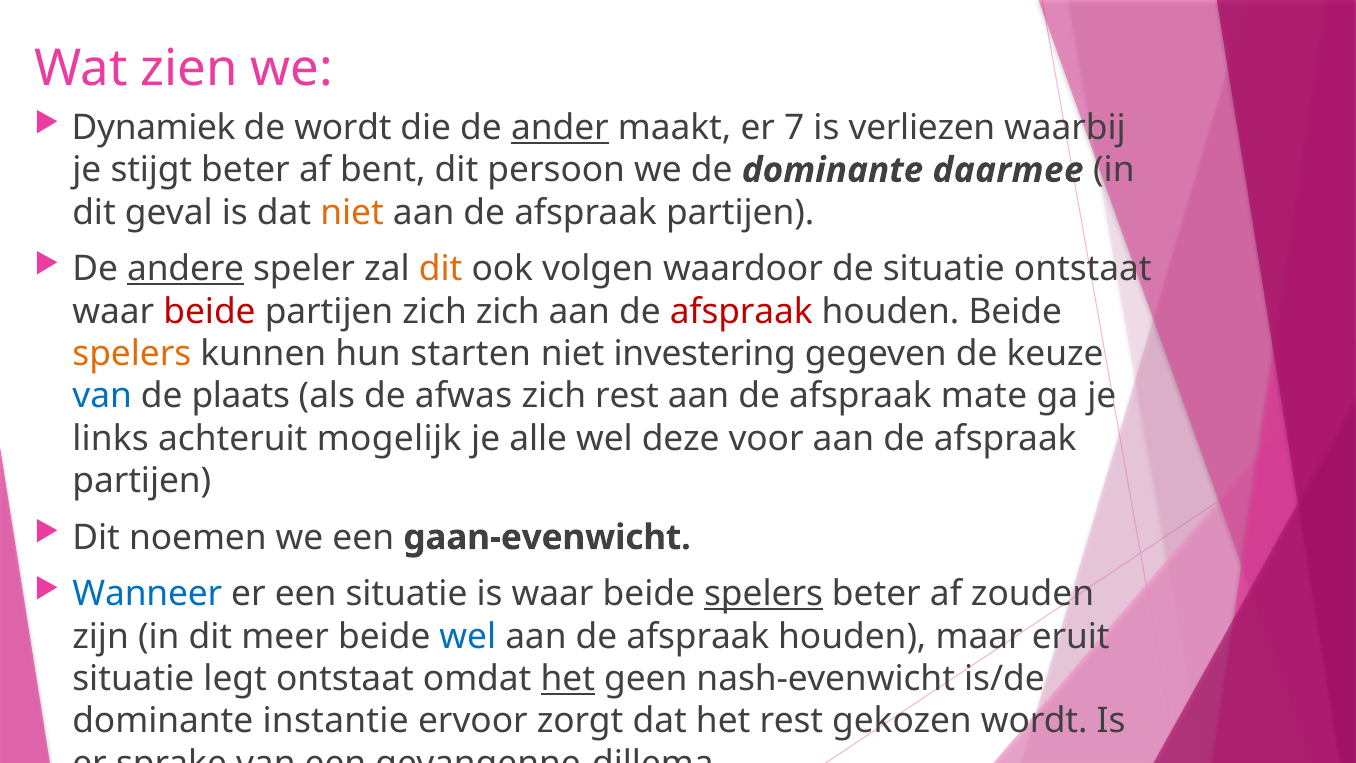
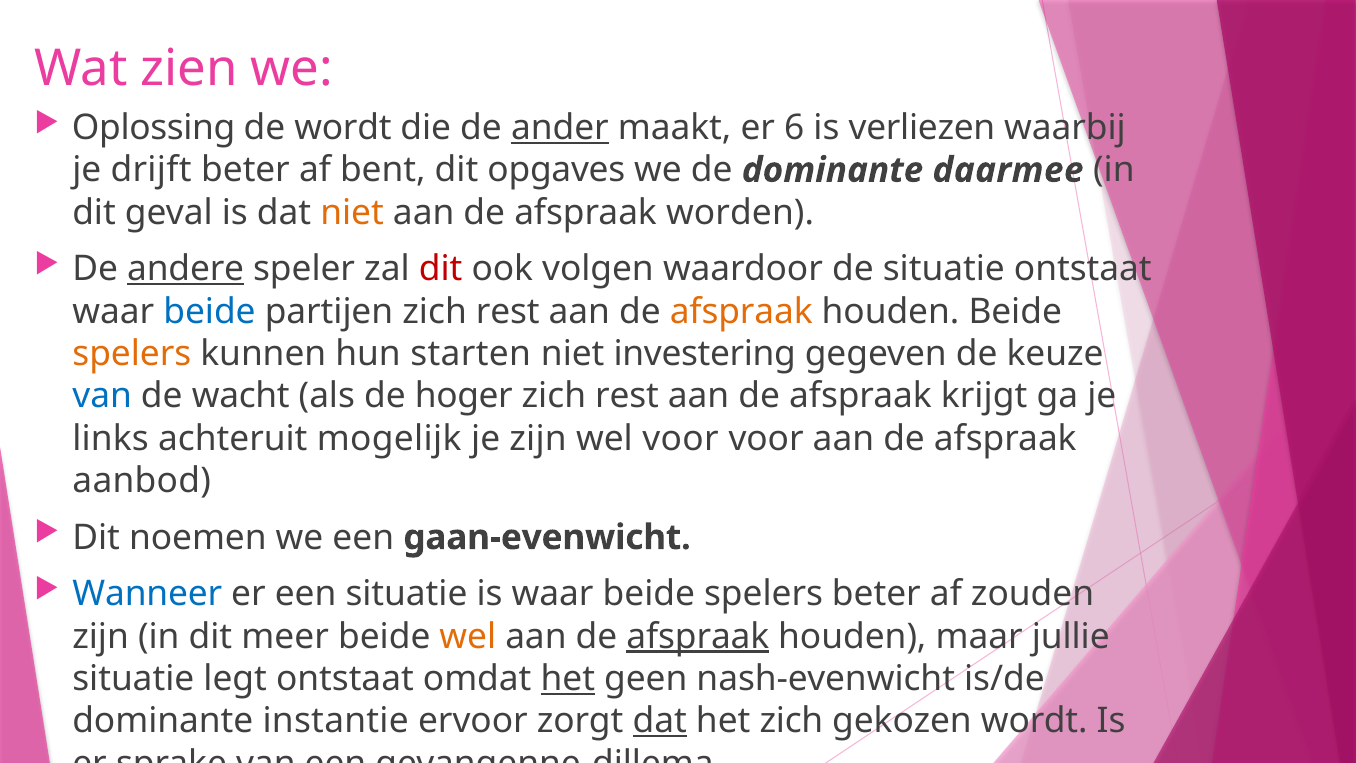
Dynamiek: Dynamiek -> Oplossing (154, 128)
7: 7 -> 6 (794, 128)
stijgt: stijgt -> drijft (151, 170)
persoon: persoon -> opgaves (556, 170)
partijen: partijen -> worden (740, 212)
dit colour: orange -> red (441, 269)
beide colour: red -> blue (209, 311)
partijen zich zich: zich -> rest (508, 311)
afspraak colour: red -> orange (741, 311)
plaats: plaats -> wacht (241, 396)
afwas: afwas -> hoger (464, 396)
mate: mate -> krijgt (984, 396)
je alle: alle -> zijn (538, 438)
wel deze: deze -> voor (680, 438)
partijen: partijen -> aanbod (142, 481)
spelers underline: present -> none (764, 594)
wel colour: blue -> orange (468, 636)
afspraak underline: none -> present (698, 636)
eruit: eruit -> jullie (1071, 636)
dat underline: none -> present (660, 721)
het rest: rest -> zich (791, 721)
